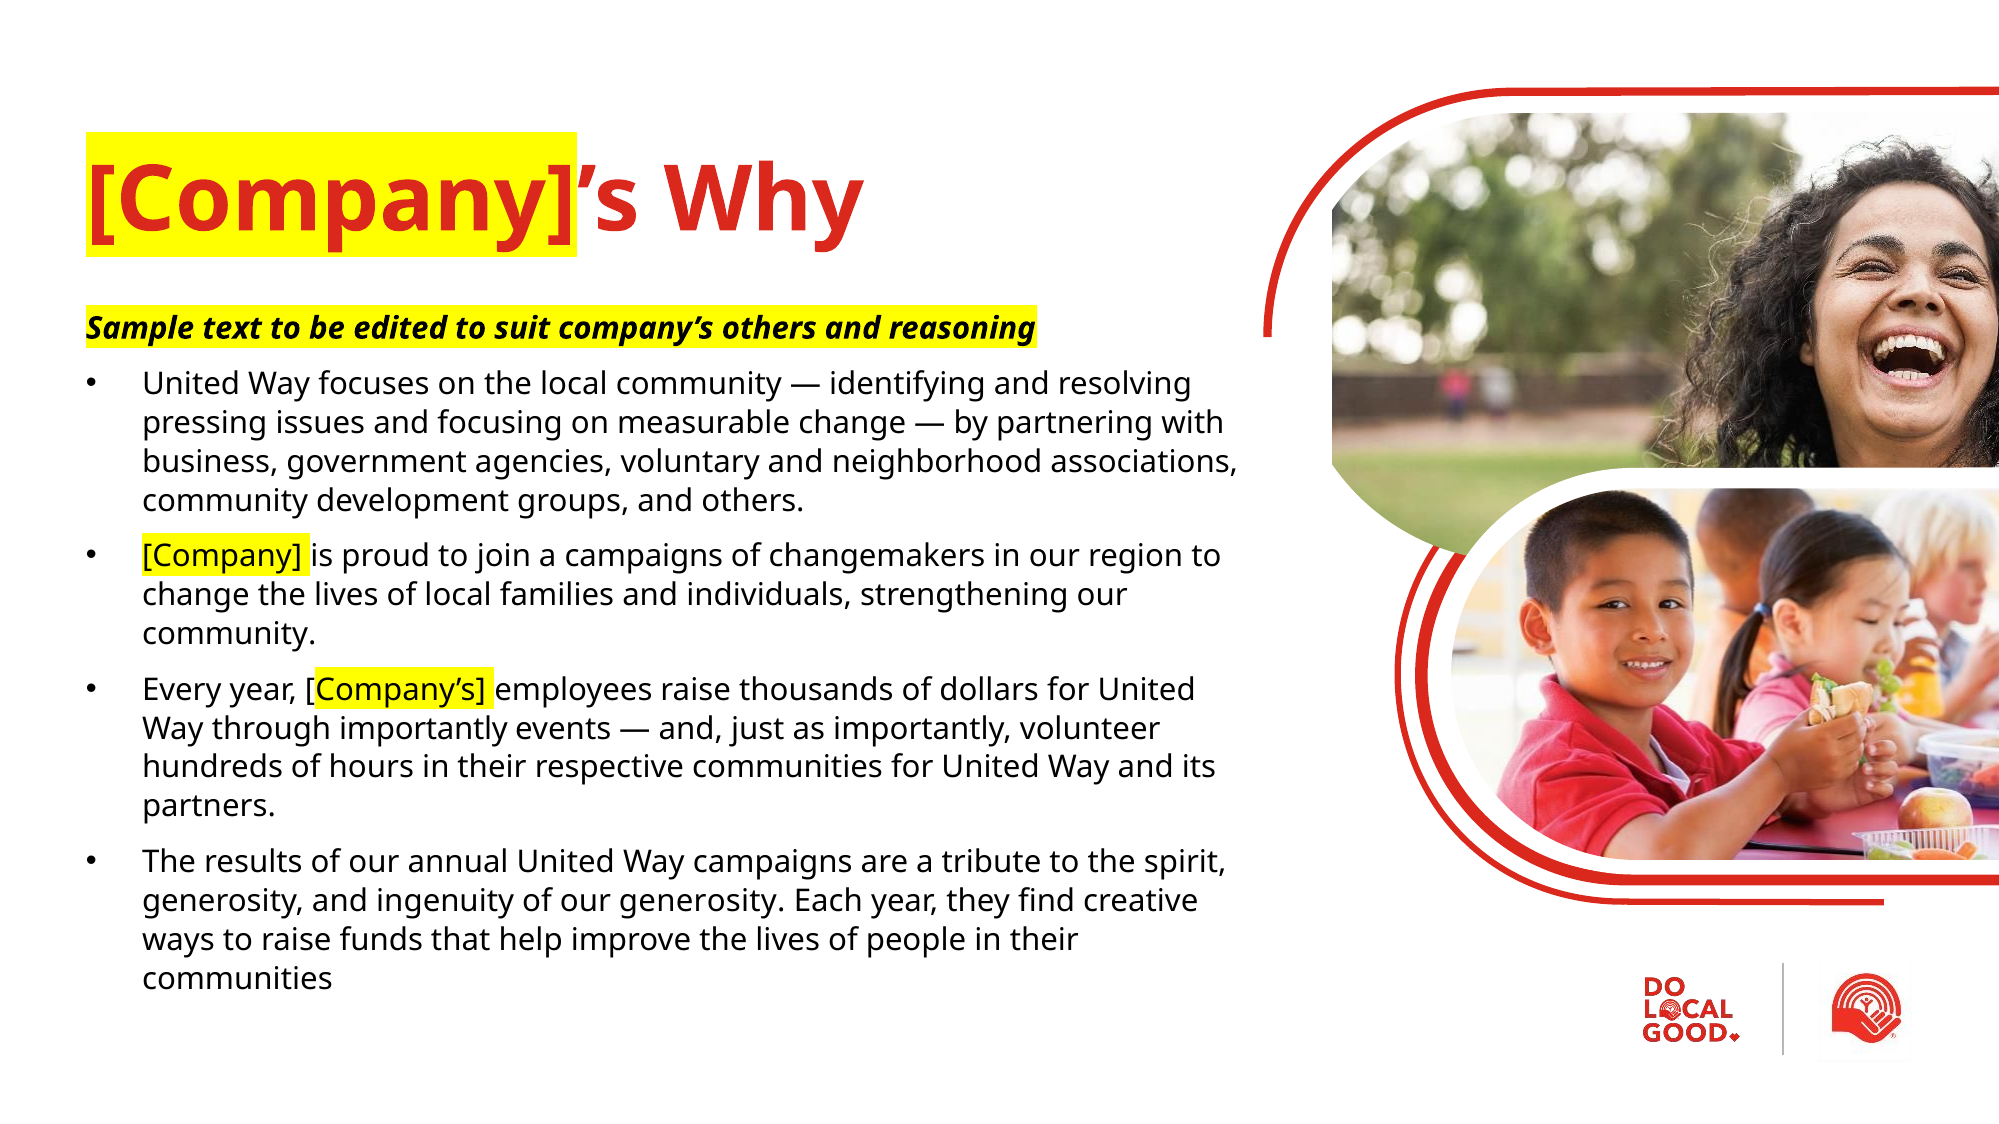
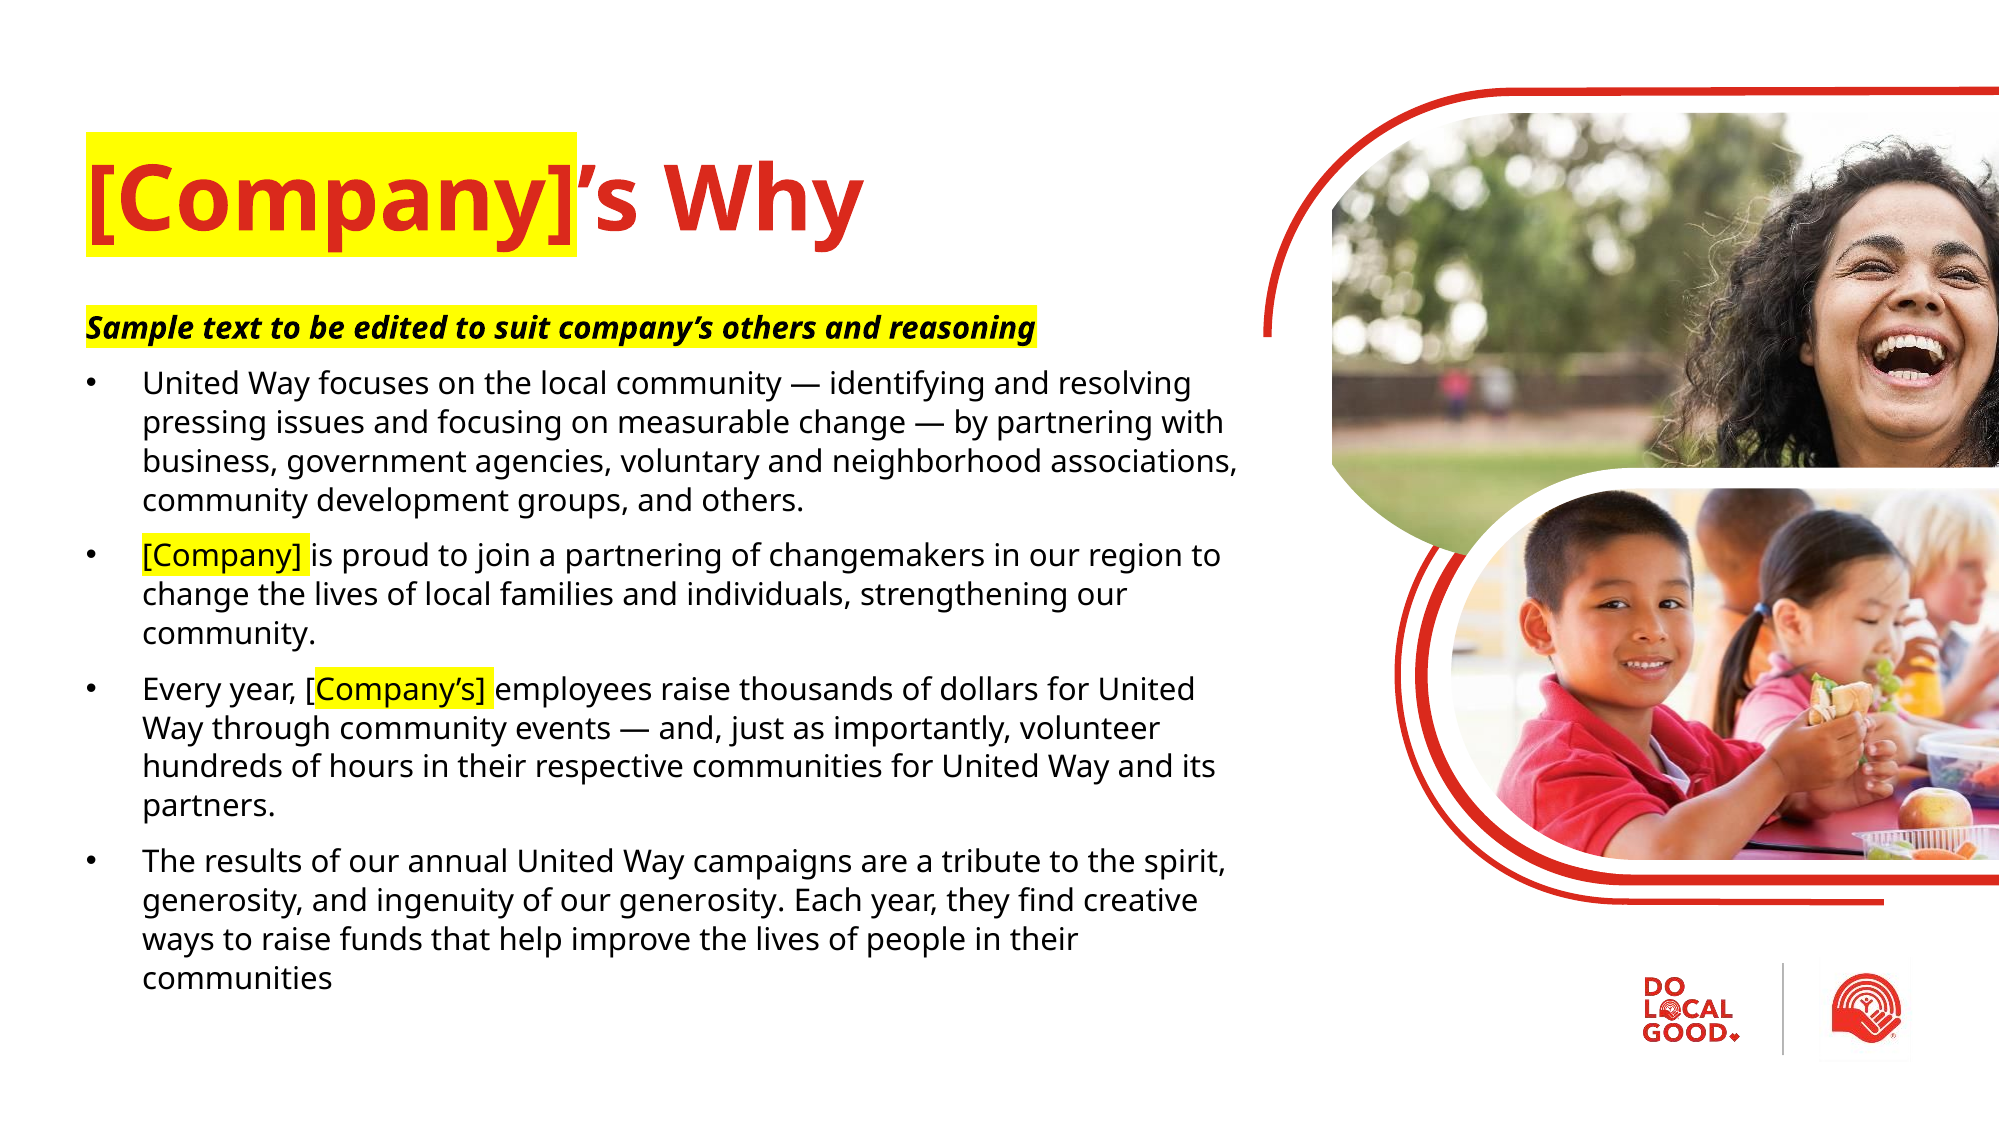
a campaigns: campaigns -> partnering (644, 557)
through importantly: importantly -> community (423, 729)
